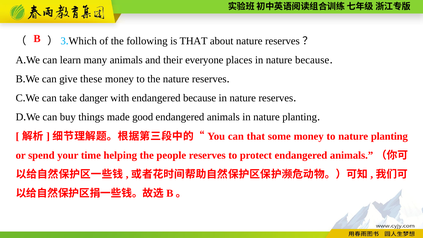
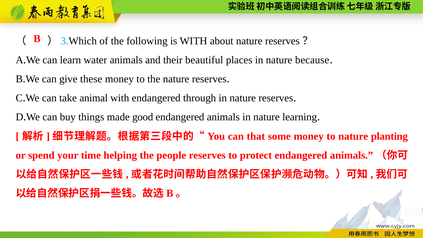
is THAT: THAT -> WITH (193, 41)
many: many -> water (95, 60)
everyone: everyone -> beautiful (204, 60)
danger: danger -> animal (94, 98)
endangered because: because -> through (200, 98)
in nature planting: planting -> learning (300, 117)
